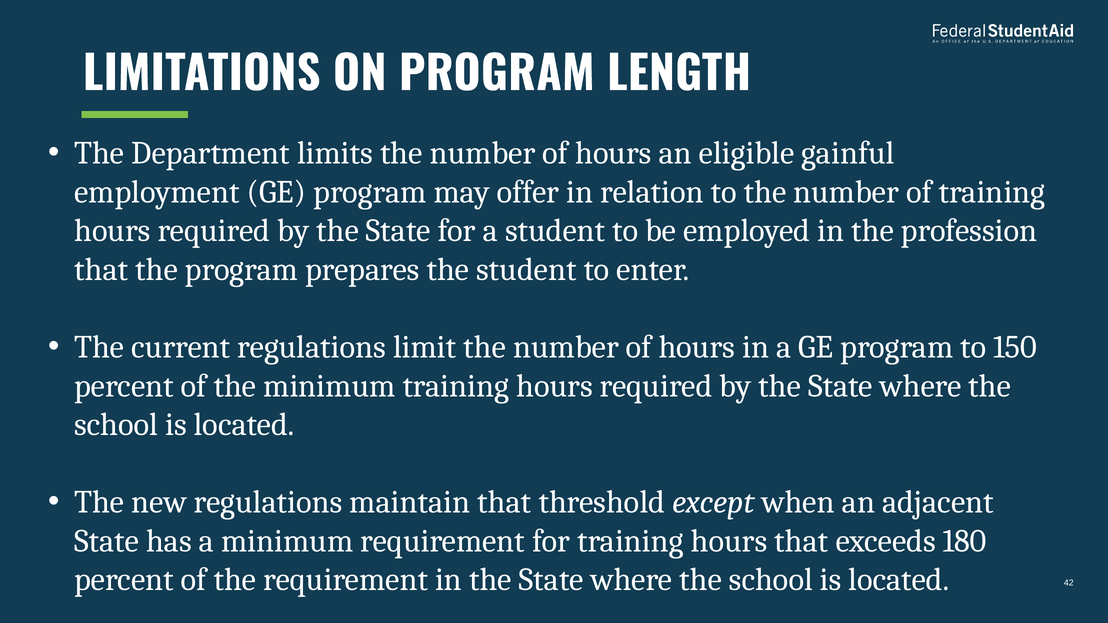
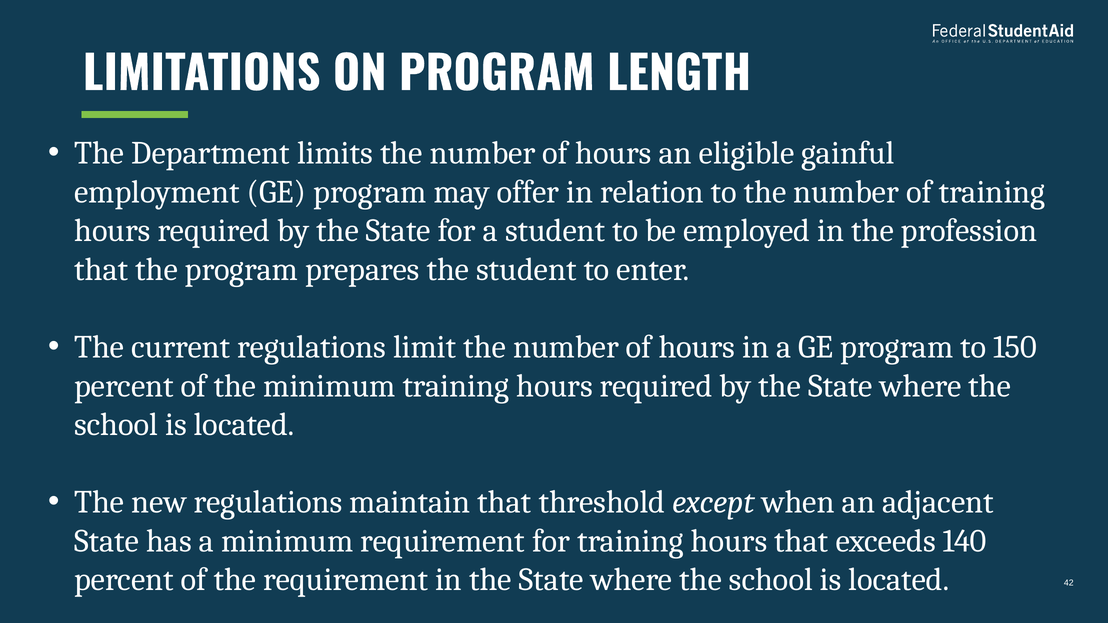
180: 180 -> 140 (965, 541)
